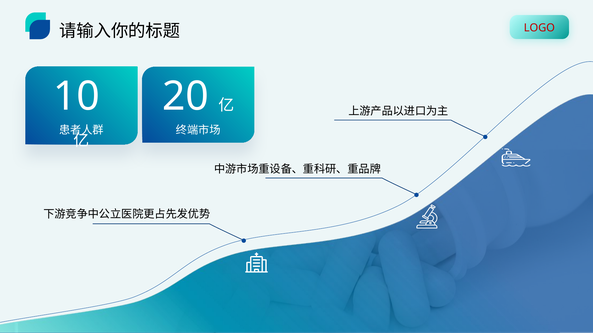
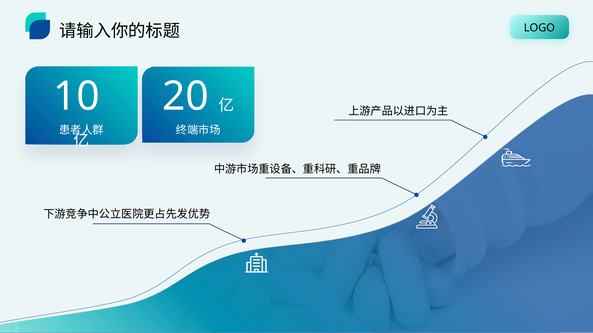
LOGO colour: red -> black (539, 28)
